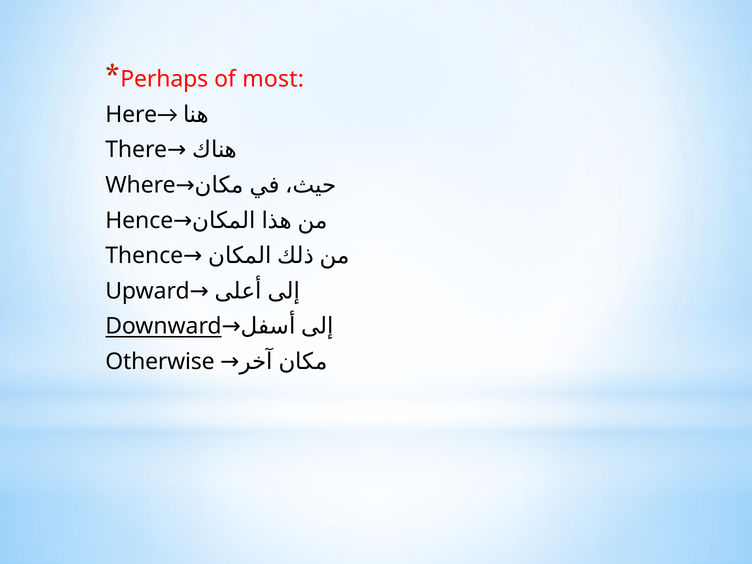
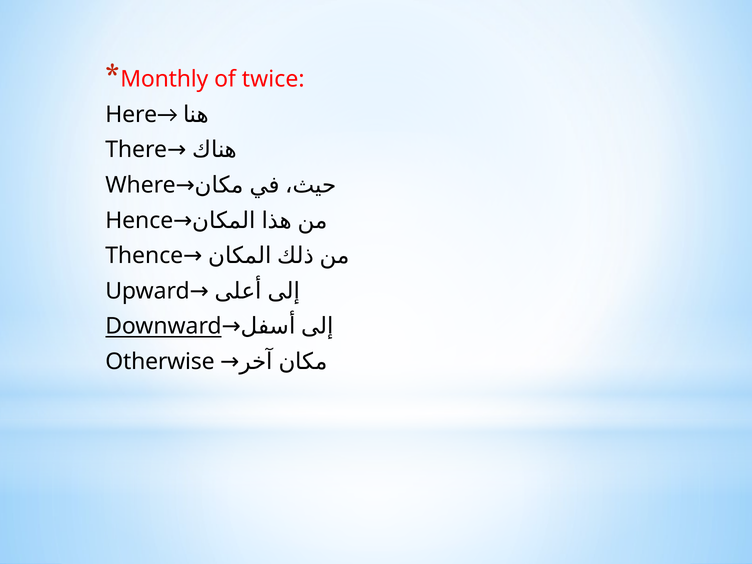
Perhaps: Perhaps -> Monthly (164, 79)
most: most -> twice (273, 79)
